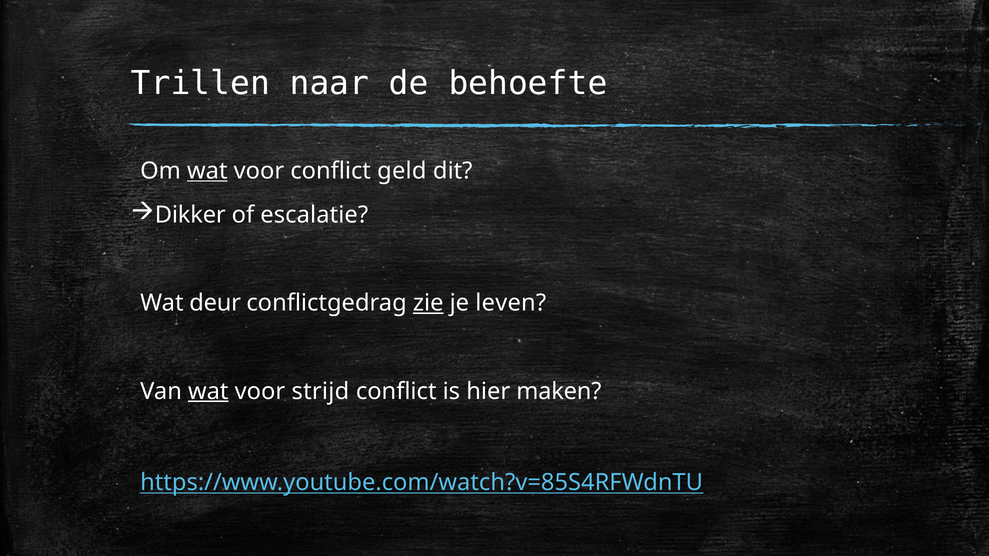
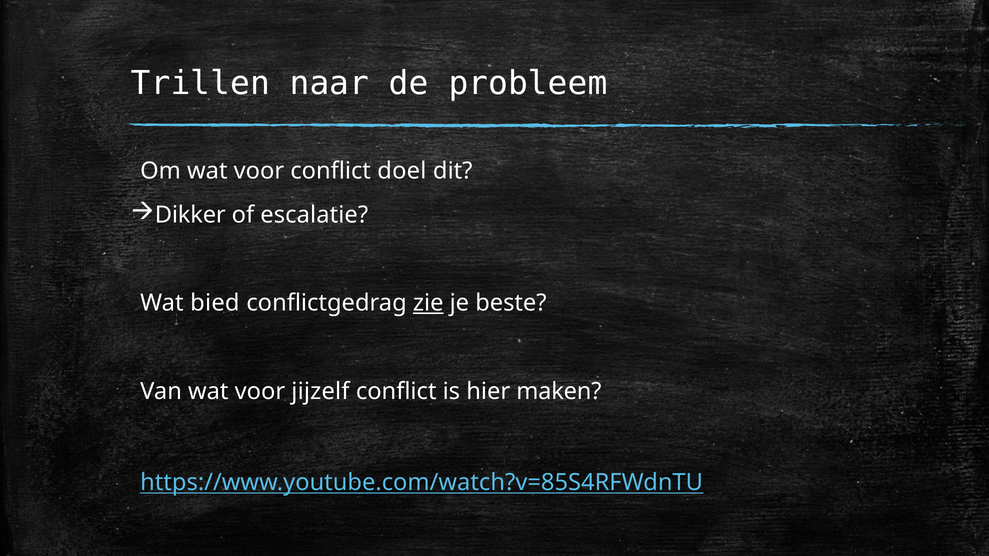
behoefte: behoefte -> probleem (528, 83)
wat underline: present -> none (207, 171)
geld: geld -> doel (402, 171)
deur: deur -> bied (215, 303)
leven: leven -> beste (511, 303)
wat underline: present -> none (208, 392)
strijd: strijd -> jijzelf (320, 392)
